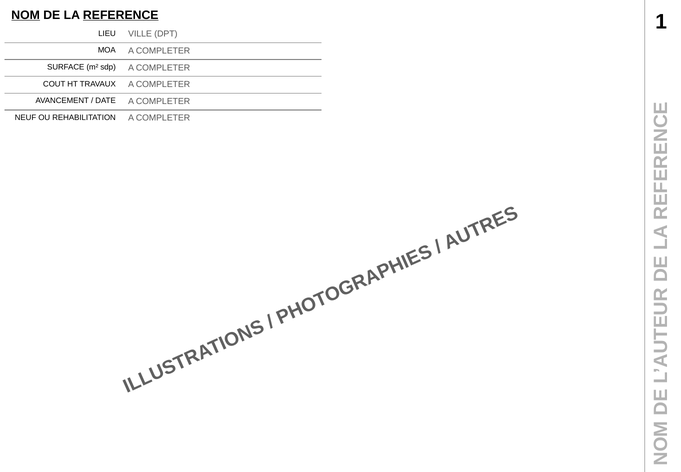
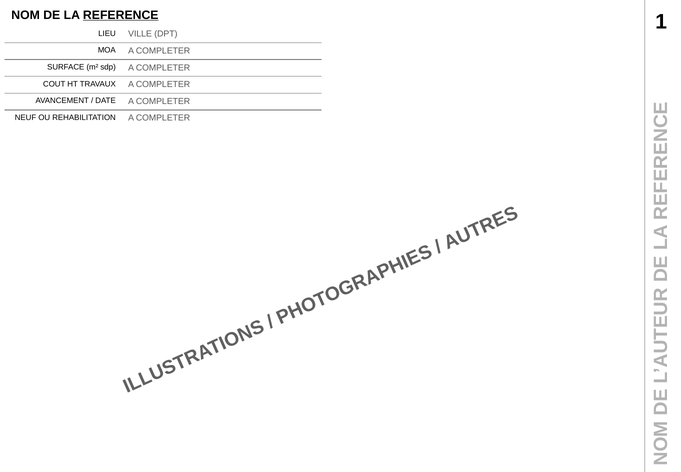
NOM underline: present -> none (26, 15)
